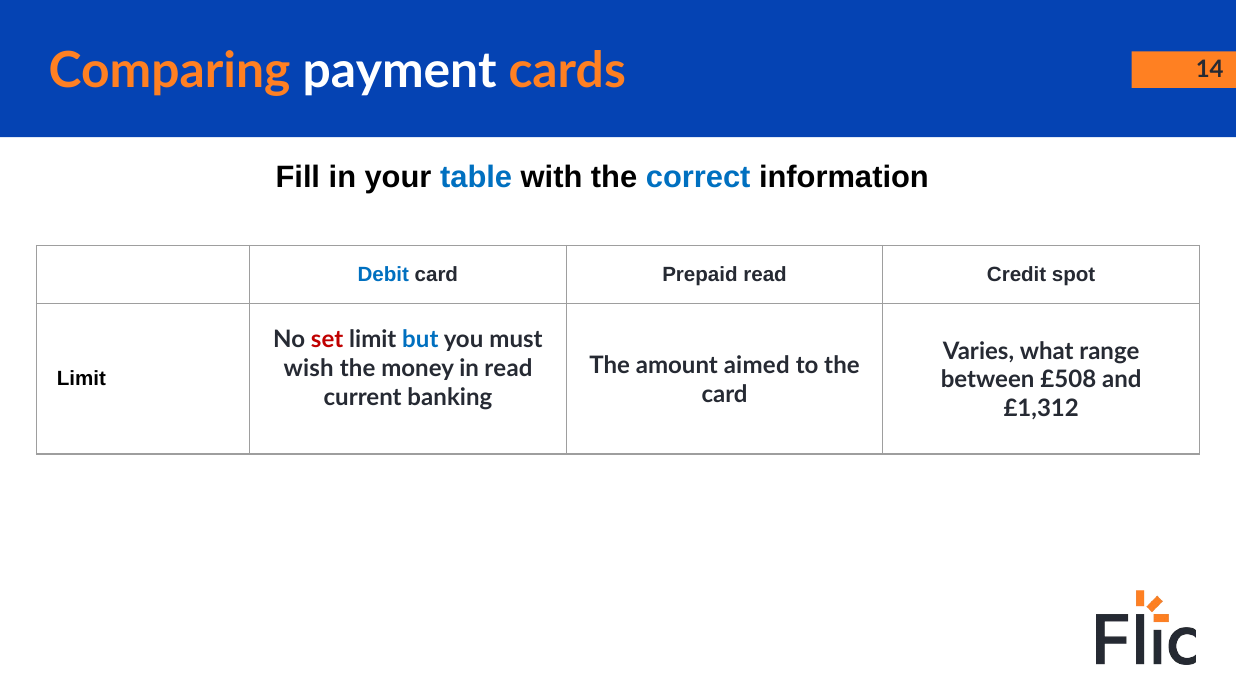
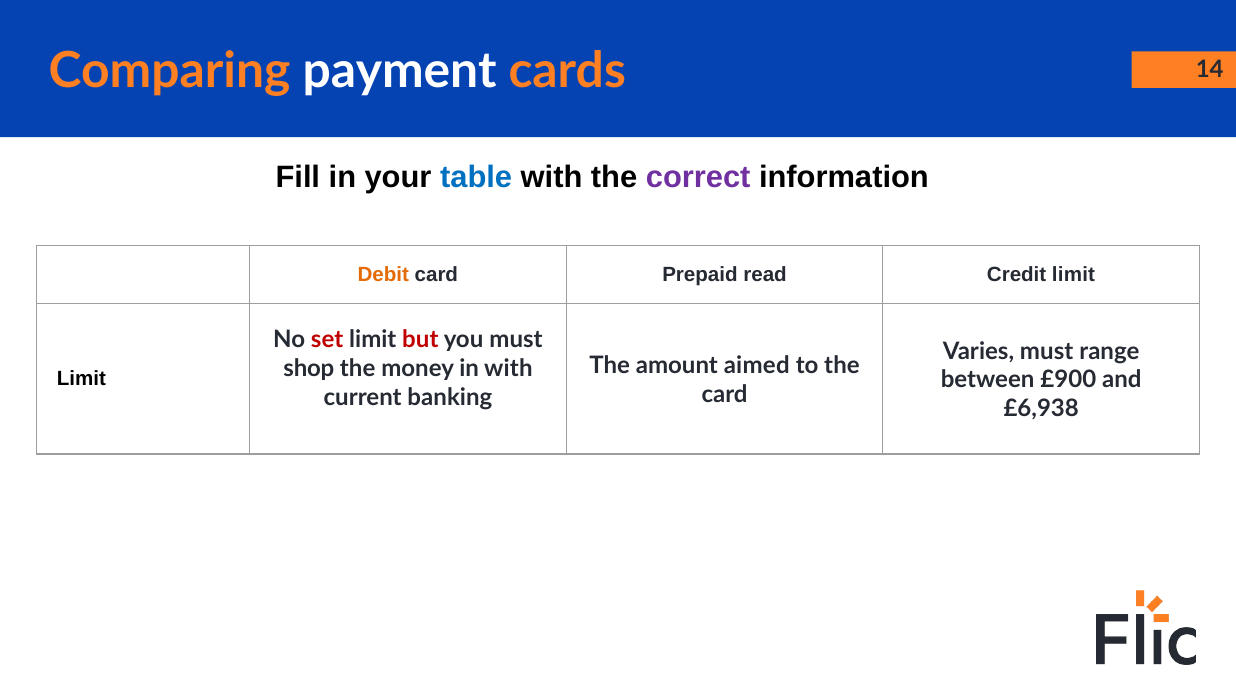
correct colour: blue -> purple (698, 178)
Debit colour: blue -> orange (383, 275)
Credit spot: spot -> limit (1074, 275)
but colour: blue -> red (420, 340)
Varies what: what -> must (1047, 351)
wish: wish -> shop (309, 369)
in read: read -> with (508, 369)
£508: £508 -> £900 (1068, 380)
£1,312: £1,312 -> £6,938 (1041, 409)
